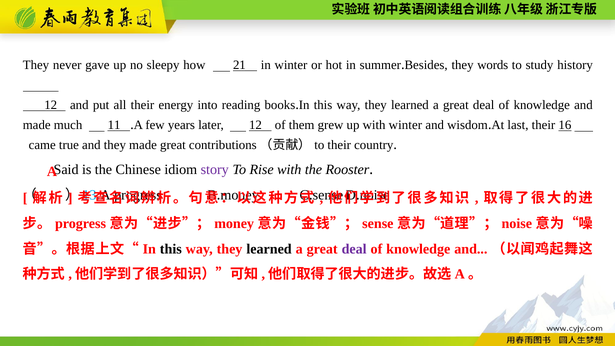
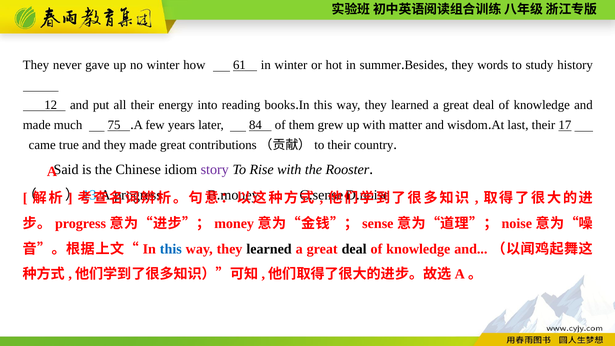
no sleepy: sleepy -> winter (163, 65)
21: 21 -> 61 (239, 65)
11: 11 -> 75 (114, 125)
later 12: 12 -> 84 (255, 125)
with winter: winter -> matter (405, 125)
16: 16 -> 17 (565, 125)
this colour: black -> blue (171, 249)
deal colour: purple -> black (354, 249)
